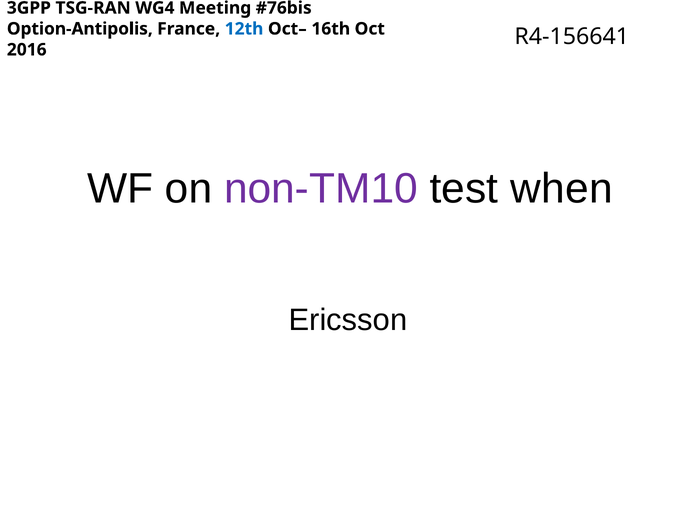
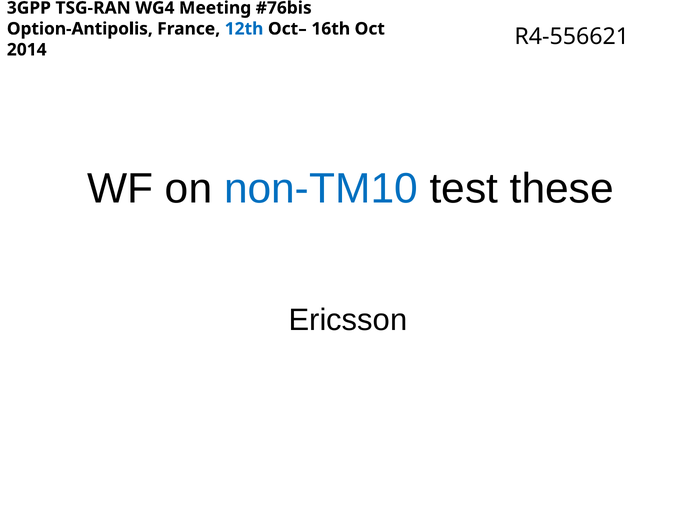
R4-156641: R4-156641 -> R4-556621 (572, 36)
2016: 2016 -> 2014 (27, 50)
non-TM10 colour: purple -> blue (321, 189)
when: when -> these (562, 189)
